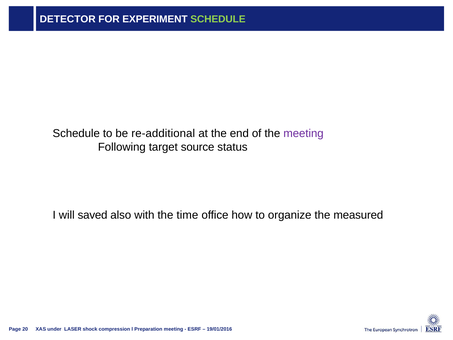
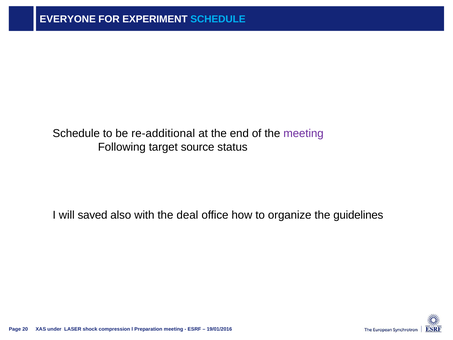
DETECTOR: DETECTOR -> EVERYONE (68, 19)
SCHEDULE colour: light green -> light blue (218, 19)
time: time -> deal (187, 215)
measured: measured -> guidelines (358, 215)
